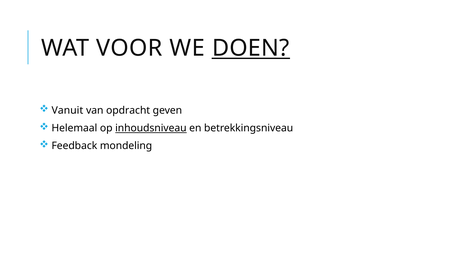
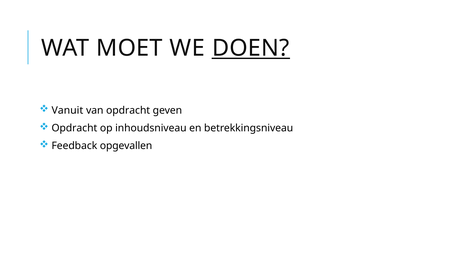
VOOR: VOOR -> MOET (129, 48)
Helemaal: Helemaal -> Opdracht (74, 128)
inhoudsniveau underline: present -> none (151, 128)
mondeling: mondeling -> opgevallen (126, 146)
